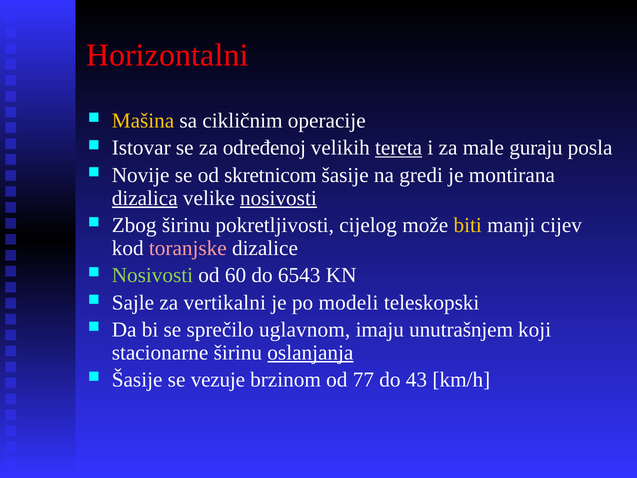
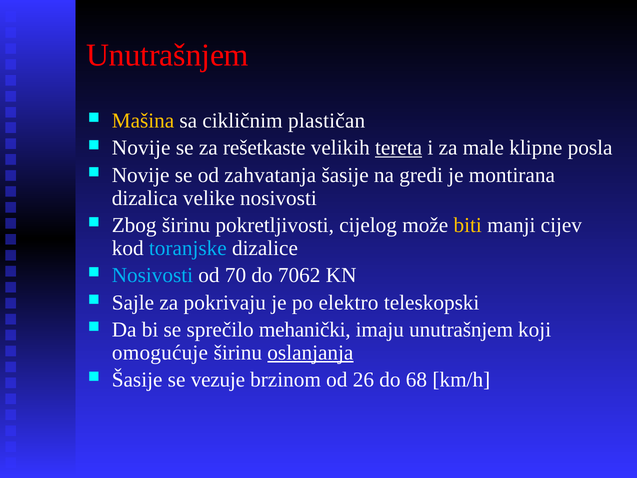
Horizontalni: Horizontalni -> Unutrašnjem (167, 55)
operacije: operacije -> plastičan (327, 121)
Istovar: Istovar -> Novije (141, 148)
određenoj: određenoj -> rešetkaste (264, 148)
guraju: guraju -> klipne (536, 148)
skretnicom: skretnicom -> zahvatanja (270, 175)
dizalica underline: present -> none (145, 198)
nosivosti underline: present -> none (278, 198)
toranjske colour: pink -> light blue (188, 248)
Nosivosti colour: light green -> light blue (152, 275)
60: 60 -> 70 (236, 275)
6543: 6543 -> 7062 (299, 275)
vertikalni: vertikalni -> pokrivaju (225, 302)
modeli: modeli -> elektro (348, 302)
uglavnom: uglavnom -> mehanički (305, 329)
stacionarne: stacionarne -> omogućuje (160, 352)
77: 77 -> 26 (363, 380)
43: 43 -> 68 (416, 380)
